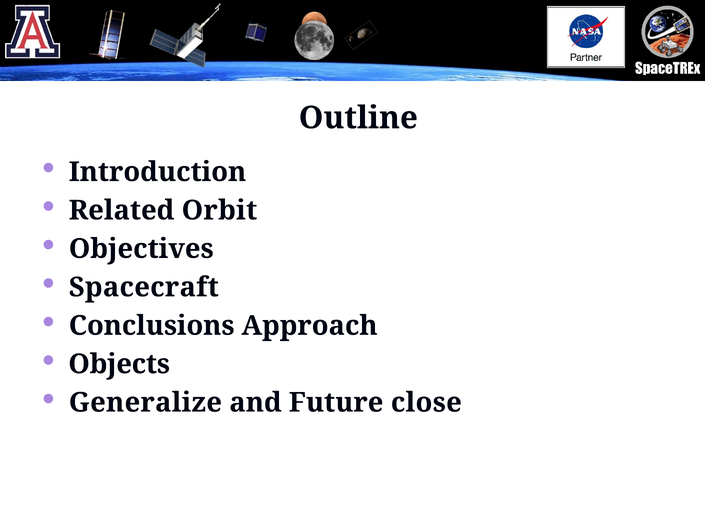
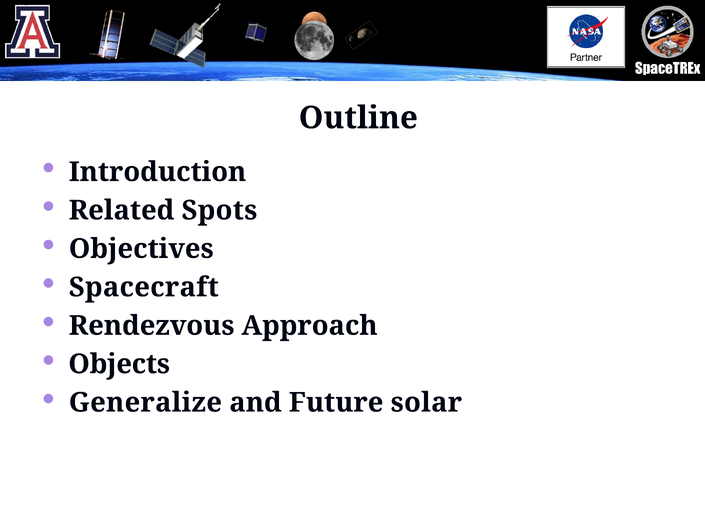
Orbit: Orbit -> Spots (219, 210)
Conclusions: Conclusions -> Rendezvous (152, 326)
close: close -> solar (426, 402)
